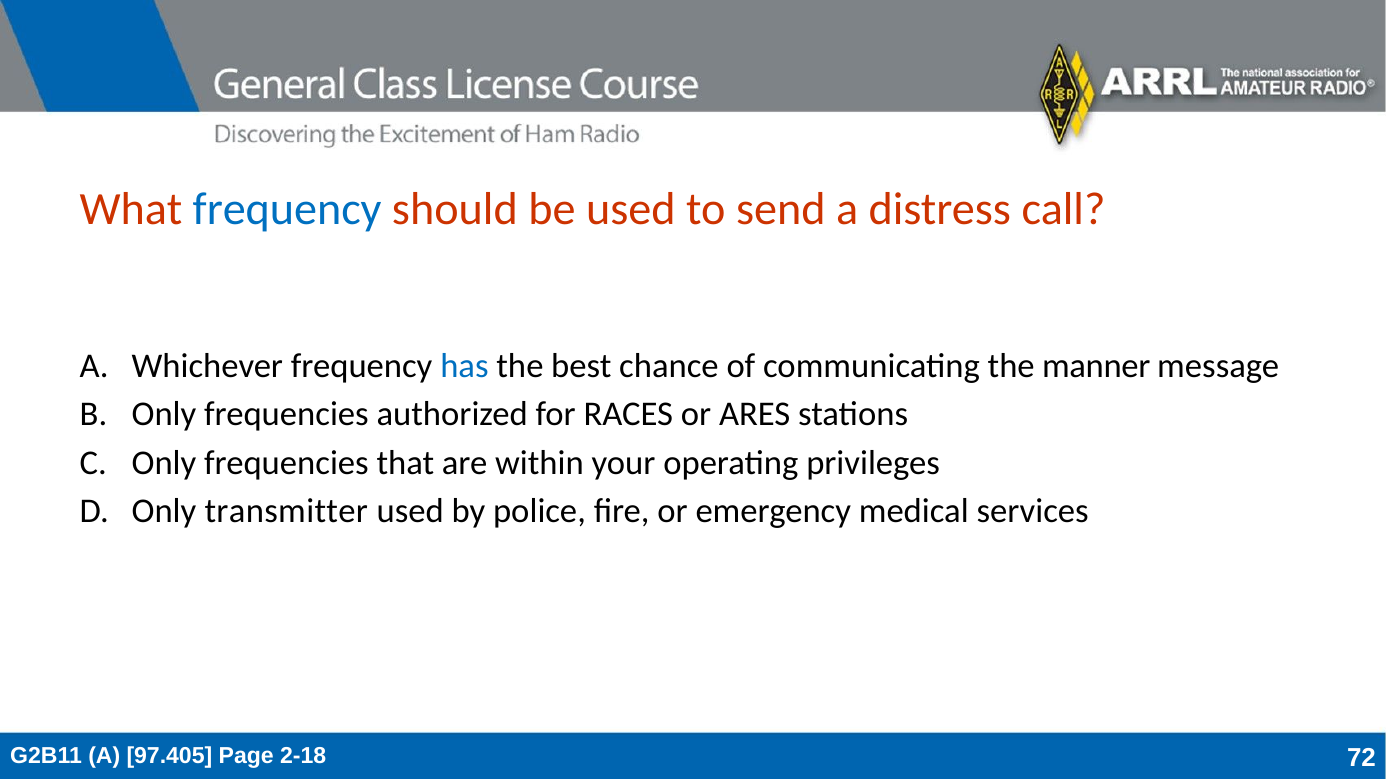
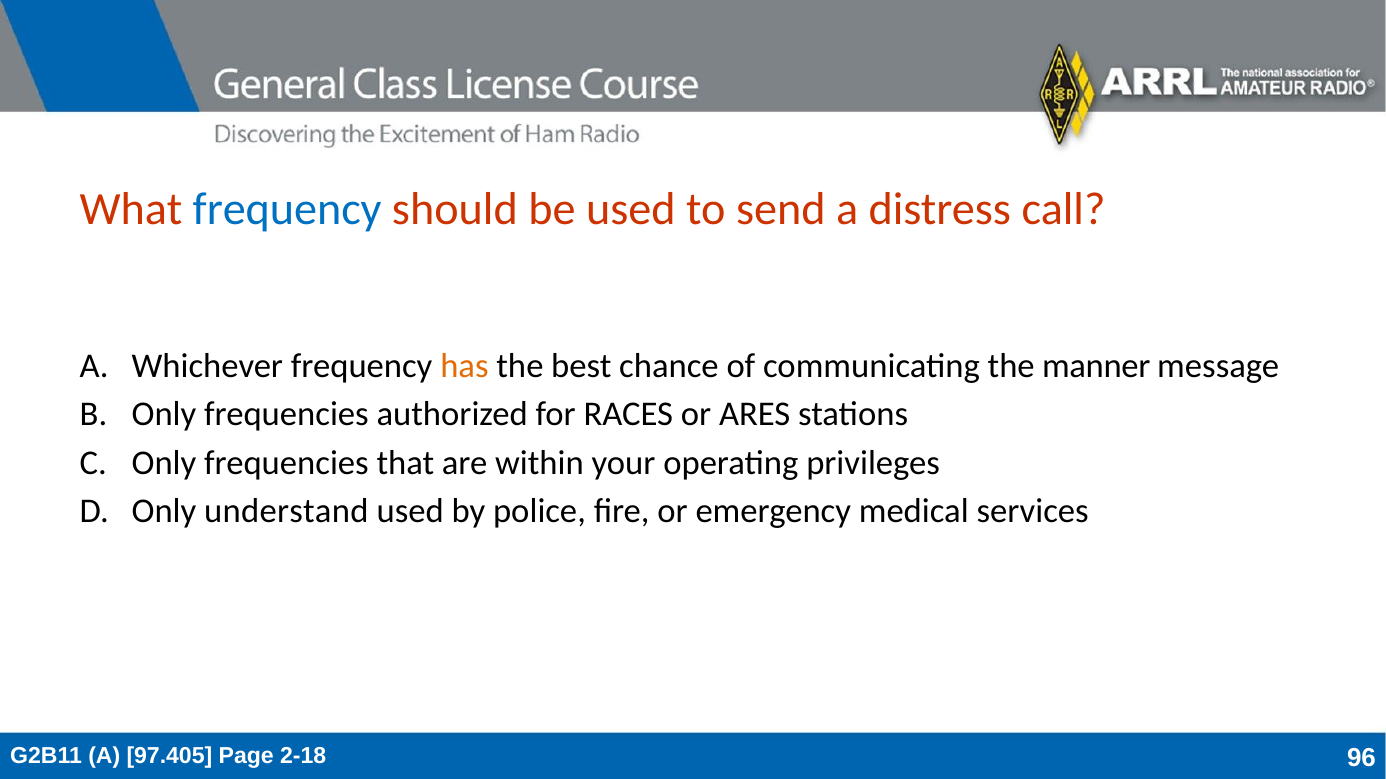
has colour: blue -> orange (464, 366)
transmitter: transmitter -> understand (286, 512)
72: 72 -> 96 (1361, 759)
